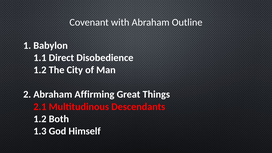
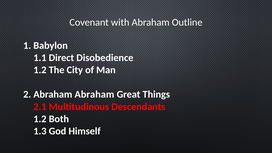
Abraham Affirming: Affirming -> Abraham (94, 94)
